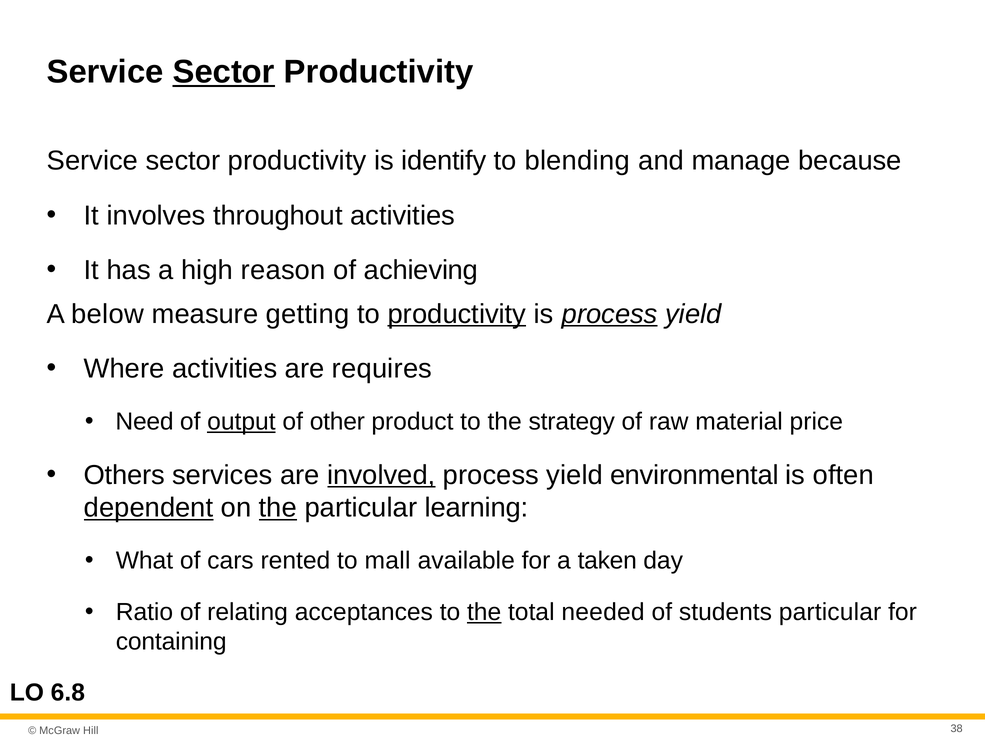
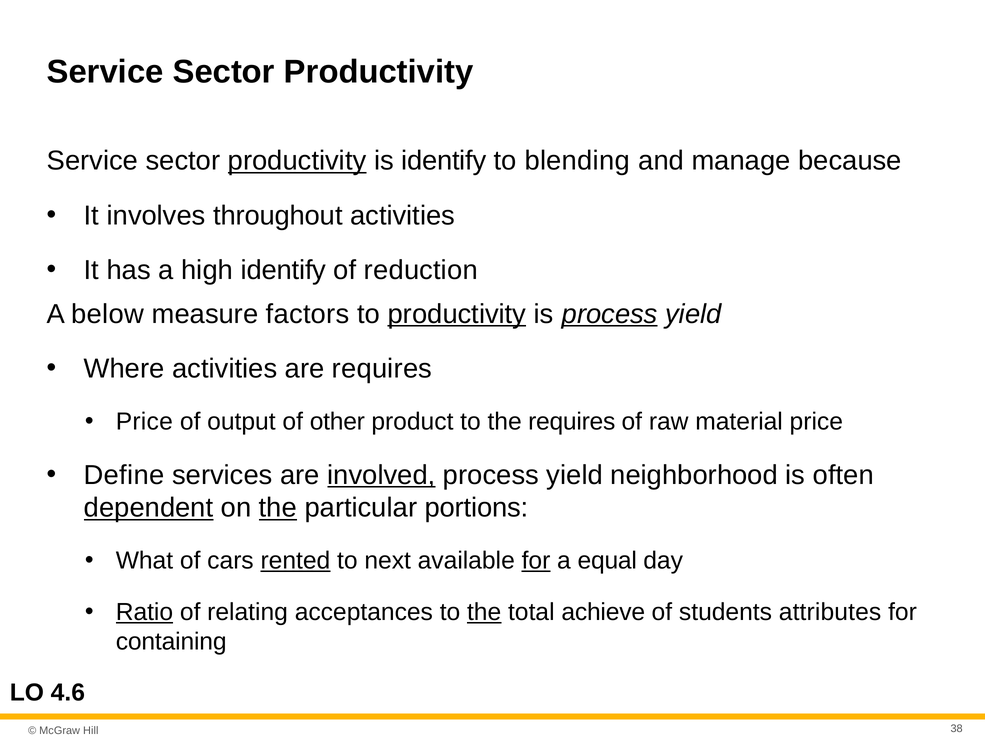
Sector underline: present -> none (224, 72)
productivity underline: none -> present (297, 161)
high reason: reason -> identify (283, 270)
achieving: achieving -> reduction (421, 270)
getting: getting -> factors (308, 314)
Need: Need -> Price (144, 422)
output underline: present -> none (241, 422)
the strategy: strategy -> requires (572, 422)
Others: Others -> Define (124, 475)
environmental: environmental -> neighborhood (694, 475)
learning: learning -> portions (477, 508)
rented underline: none -> present (295, 561)
mall: mall -> next (388, 561)
for underline: none -> present (536, 561)
taken: taken -> equal (607, 561)
Ratio underline: none -> present (144, 612)
needed: needed -> achieve (603, 612)
students particular: particular -> attributes (830, 612)
6.8: 6.8 -> 4.6 (68, 693)
